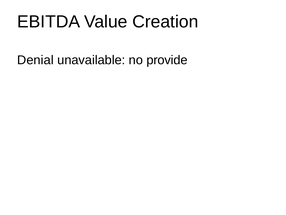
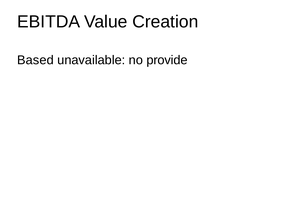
Denial: Denial -> Based (35, 60)
